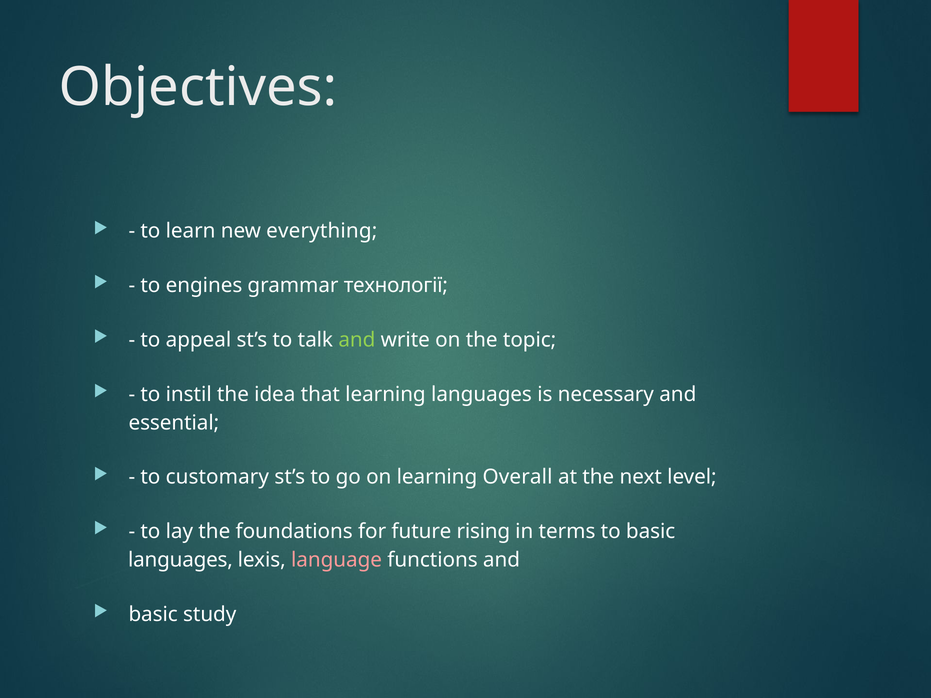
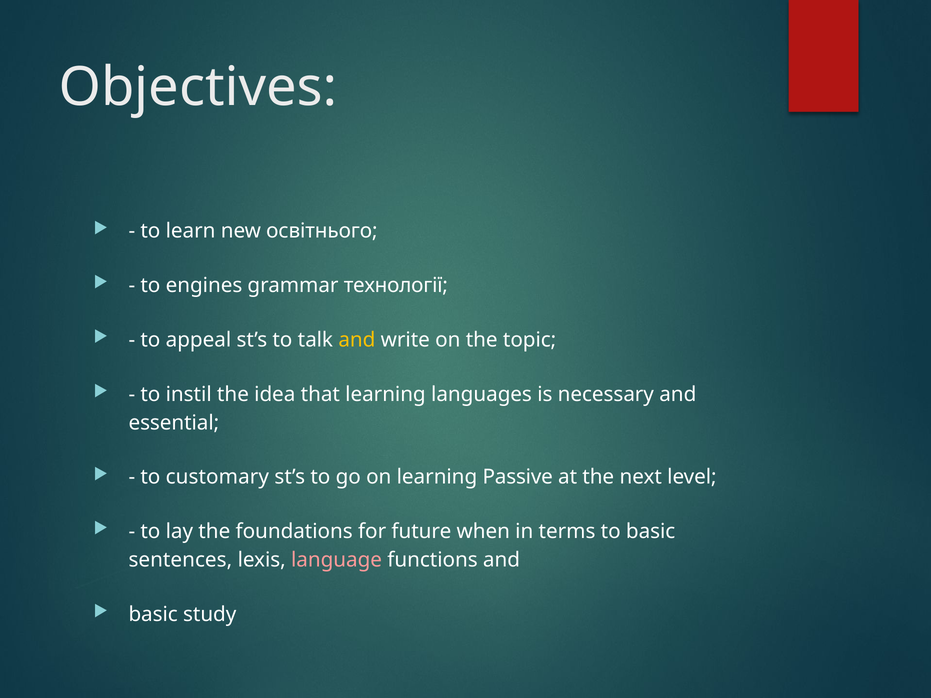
everything: everything -> освітнього (322, 231)
and colour: light green -> yellow (357, 340)
Overall: Overall -> Passive (518, 477)
rising: rising -> when (483, 532)
languages: languages -> sentences (180, 560)
